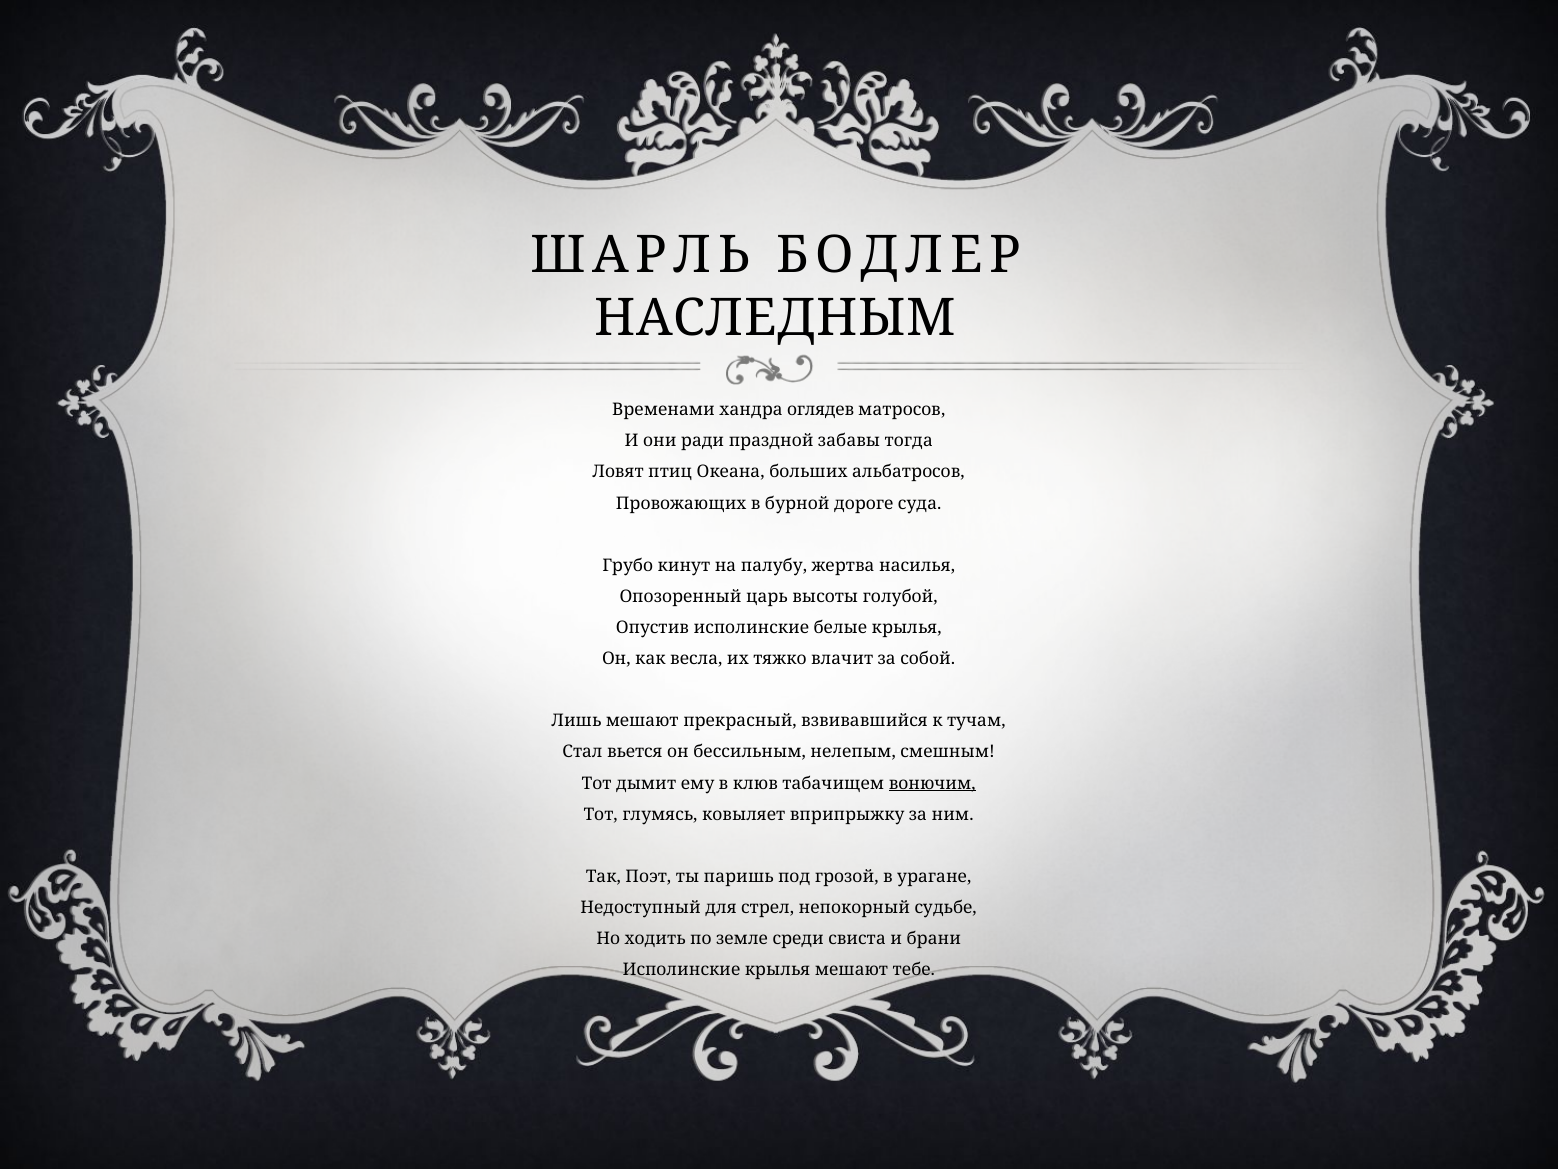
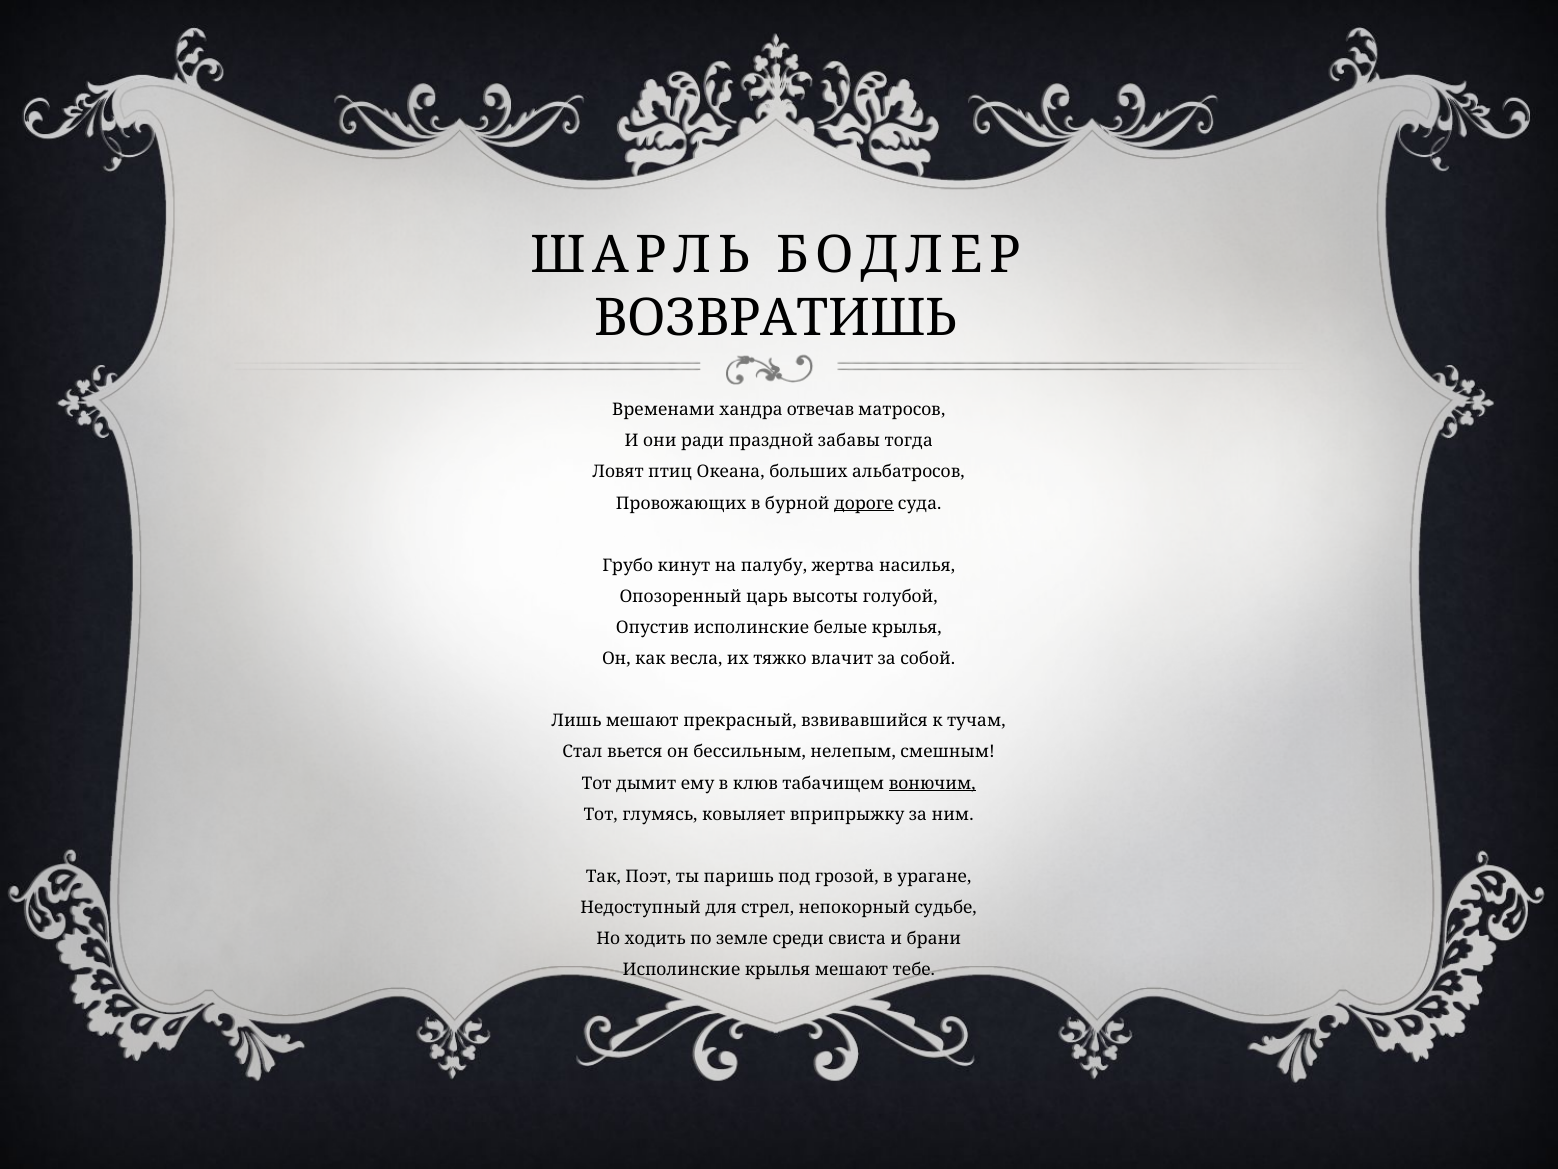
НАСЛЕДНЫМ: НАСЛЕДНЫМ -> ВОЗВРАТИШЬ (776, 318)
оглядев: оглядев -> отвечав (821, 410)
дороге underline: none -> present (864, 503)
